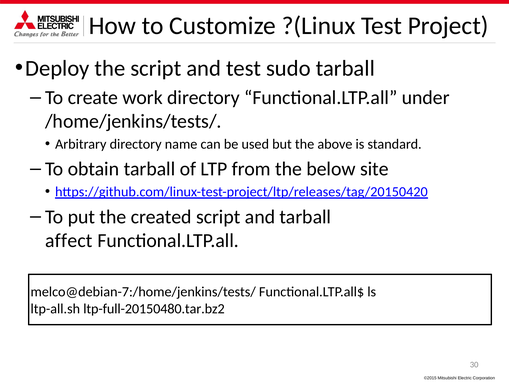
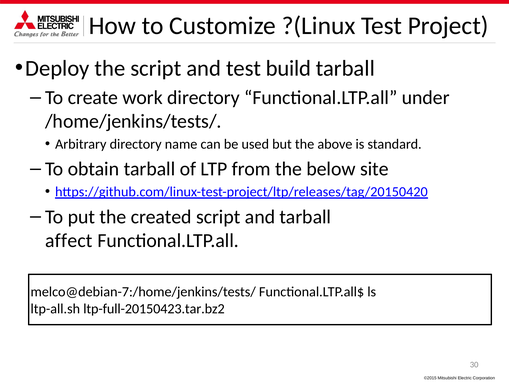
sudo: sudo -> build (288, 68)
ltp-full-20150480.tar.bz2: ltp-full-20150480.tar.bz2 -> ltp-full-20150423.tar.bz2 (154, 309)
